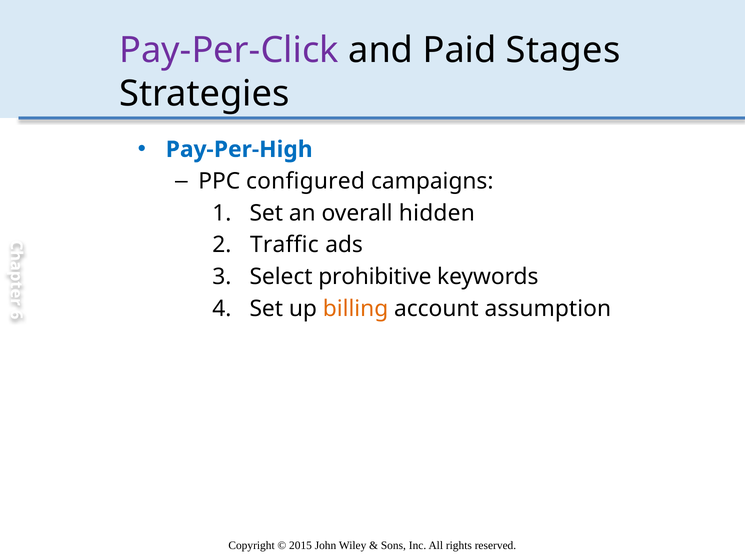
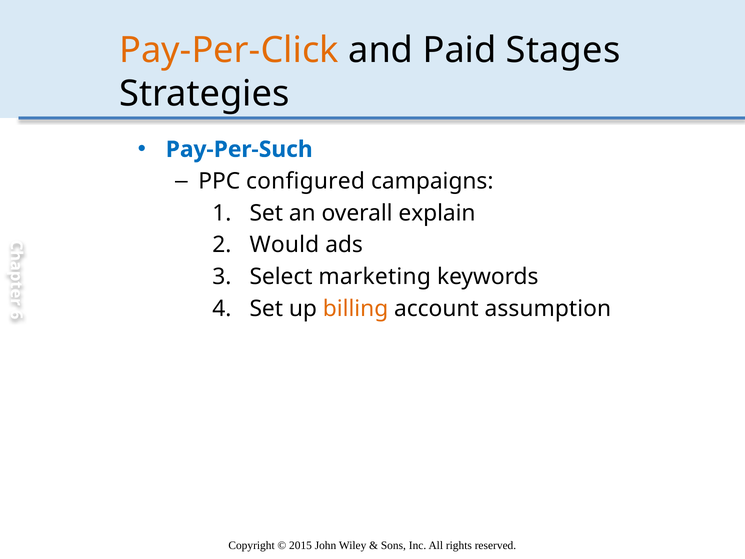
Pay-Per-Click colour: purple -> orange (229, 50)
Pay-Per-High: Pay-Per-High -> Pay-Per-Such (239, 149)
hidden: hidden -> explain (437, 213)
Traffic: Traffic -> Would (284, 245)
prohibitive: prohibitive -> marketing (375, 277)
